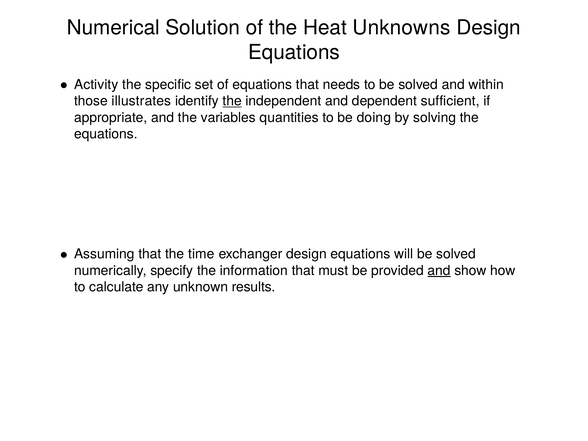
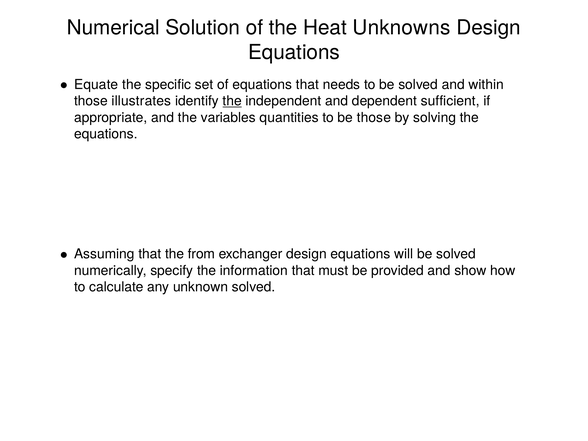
Activity: Activity -> Equate (96, 84)
be doing: doing -> those (374, 118)
time: time -> from (202, 254)
and underline: present -> none (439, 271)
unknown results: results -> solved (254, 287)
